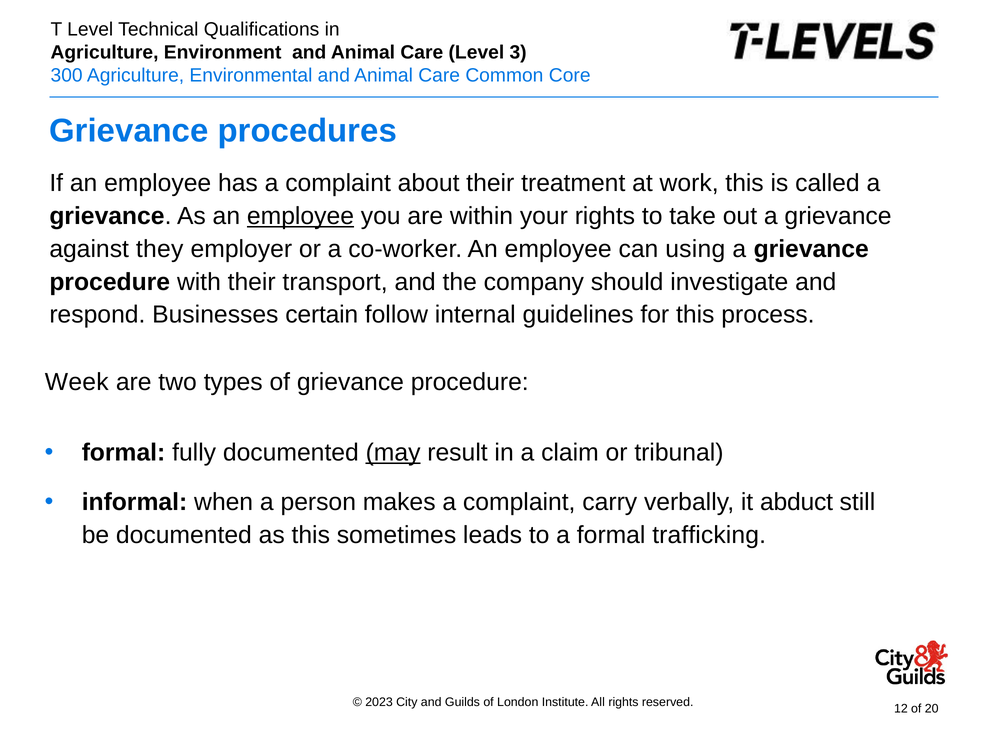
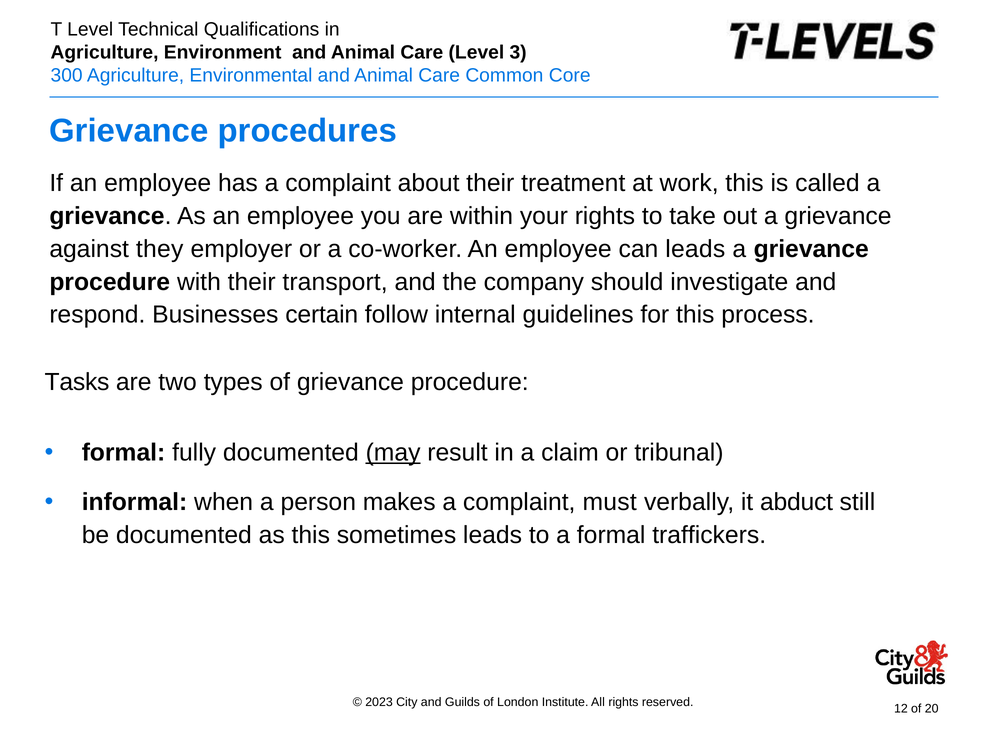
employee underline: present -> none (300, 216)
can using: using -> leads (695, 249)
Week: Week -> Tasks (77, 382)
carry: carry -> must (610, 502)
trafficking: trafficking -> traffickers (709, 535)
